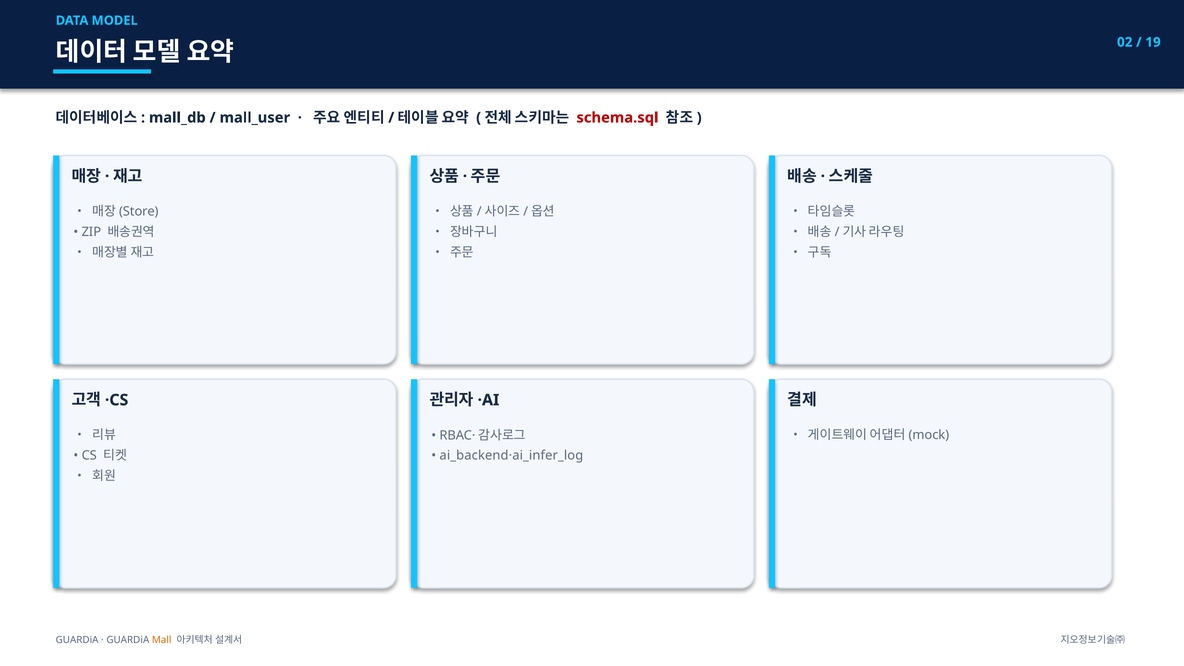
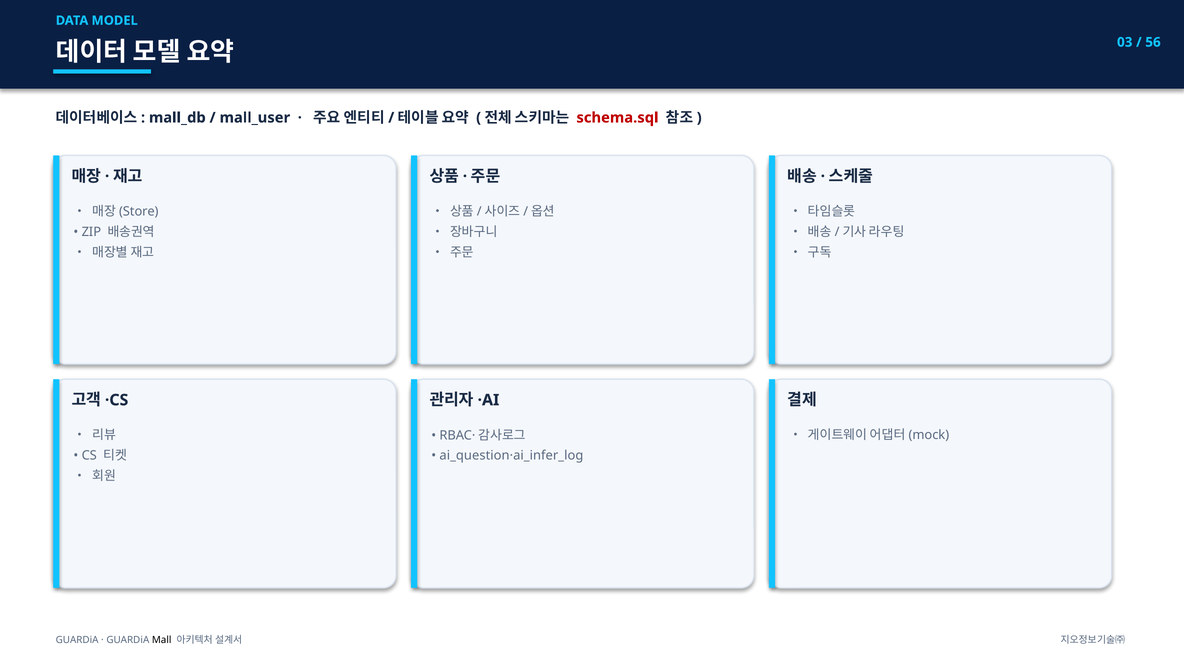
02: 02 -> 03 (1125, 42)
19: 19 -> 56 (1153, 42)
ai_backend·ai_infer_log: ai_backend·ai_infer_log -> ai_question·ai_infer_log (511, 456)
Mall colour: orange -> black (162, 640)
